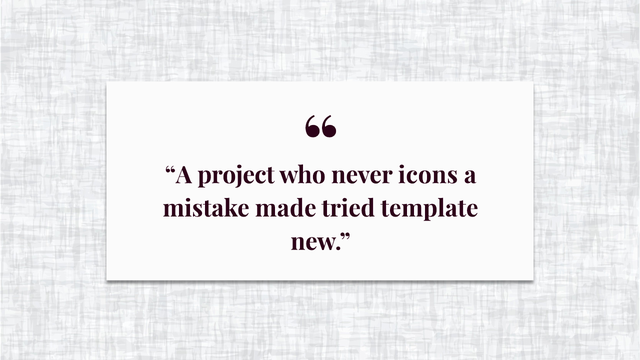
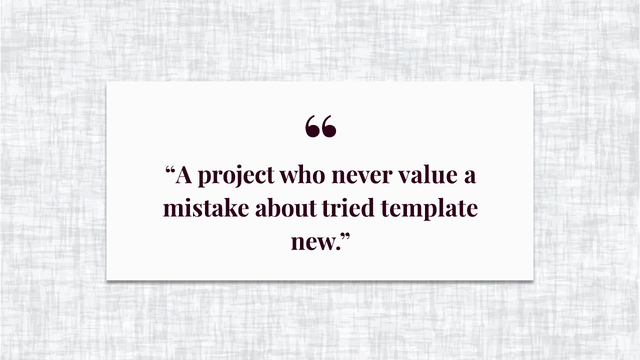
icons: icons -> value (428, 175)
made: made -> about (286, 209)
